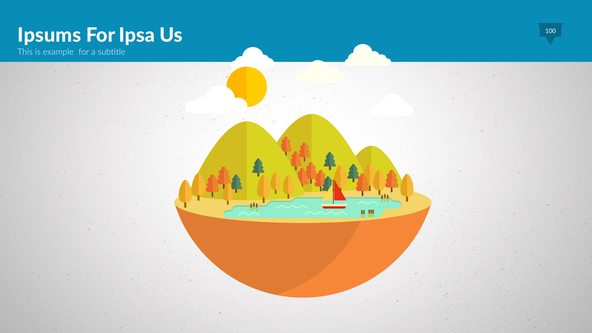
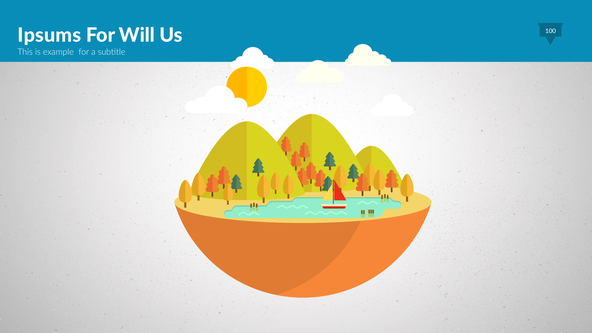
Ipsa: Ipsa -> Will (137, 35)
